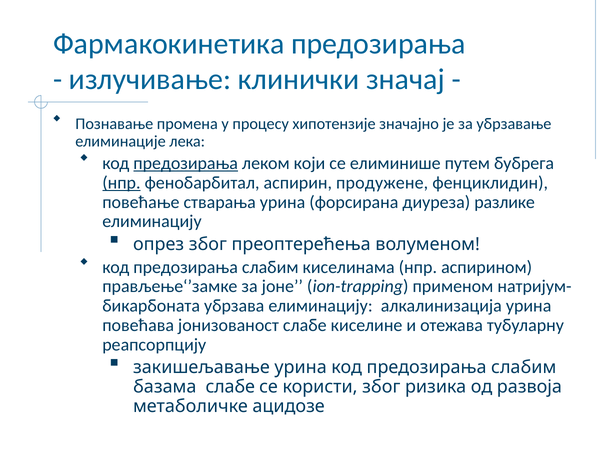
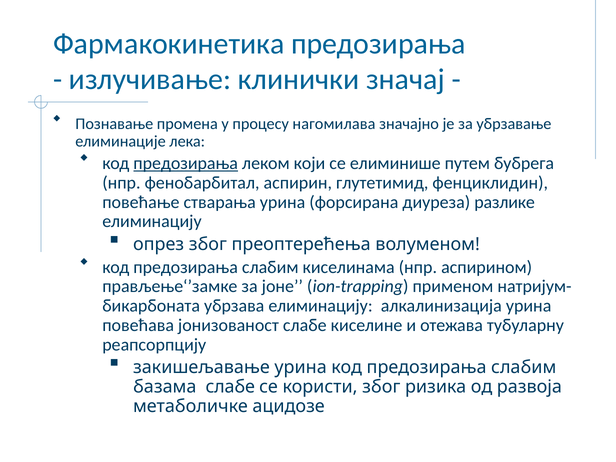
хипотензије: хипотензије -> нагомилава (334, 124)
нпр underline: present -> none (121, 183)
продужене: продужене -> глутетимид (382, 183)
